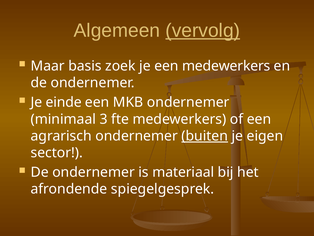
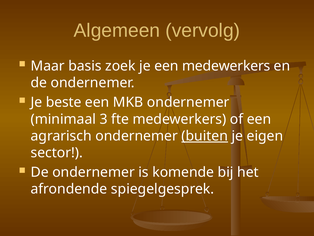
vervolg underline: present -> none (203, 31)
einde: einde -> beste (64, 102)
materiaal: materiaal -> komende (183, 172)
